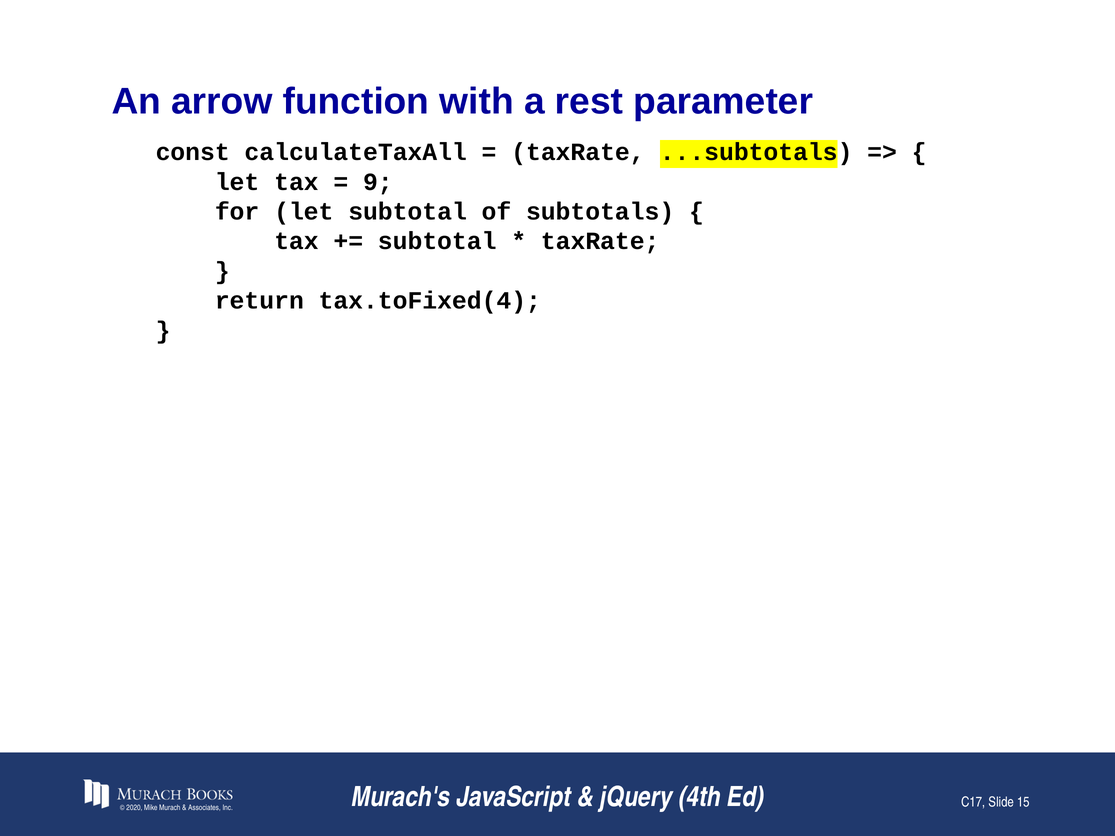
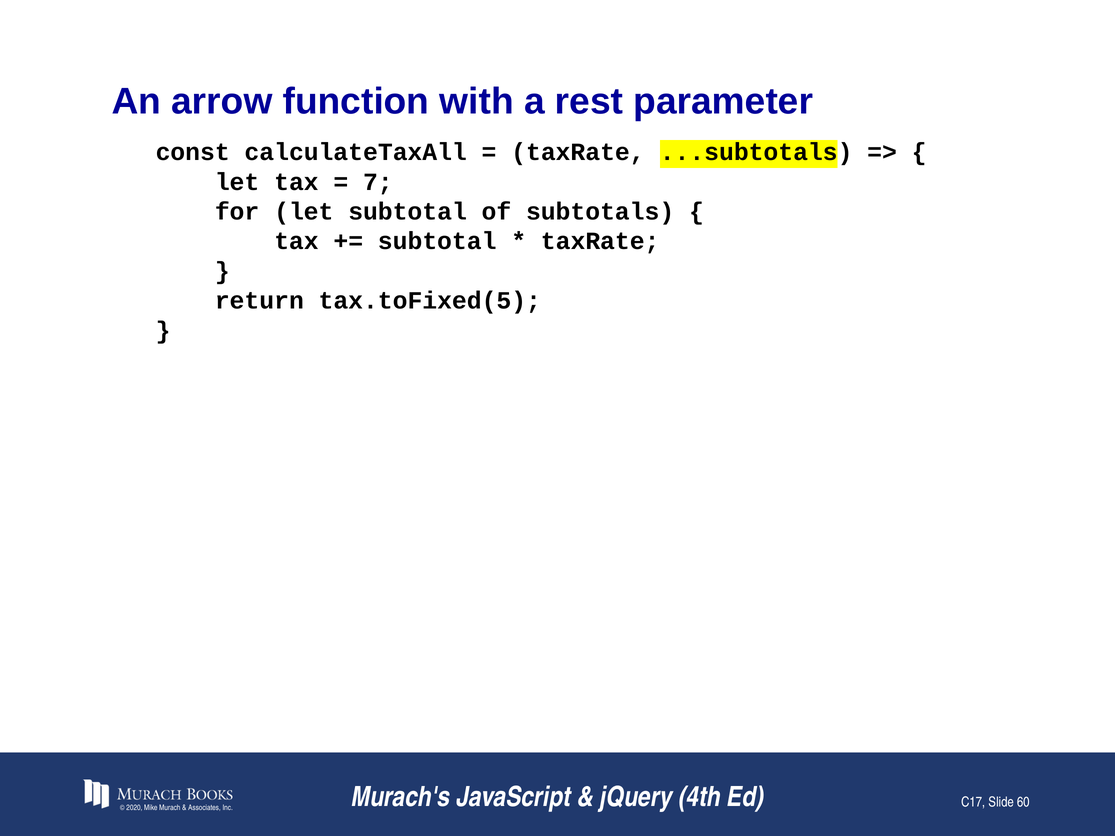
9: 9 -> 7 (378, 182)
tax.toFixed(4: tax.toFixed(4 -> tax.toFixed(5 (430, 301)
15: 15 -> 60 (1023, 802)
